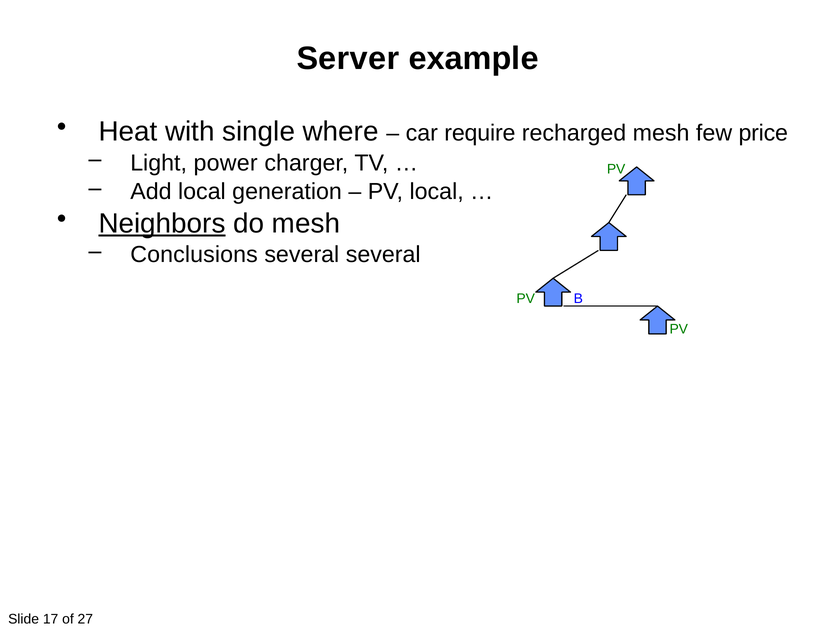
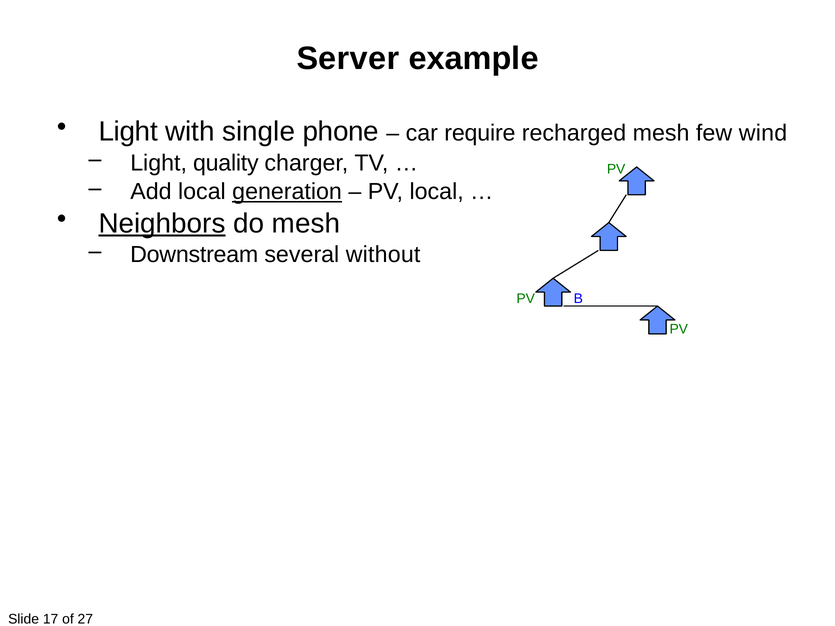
Heat: Heat -> Light (128, 132)
where: where -> phone (341, 132)
price: price -> wind (763, 133)
power: power -> quality (226, 163)
generation underline: none -> present (287, 192)
Conclusions: Conclusions -> Downstream (194, 255)
several several: several -> without (383, 255)
